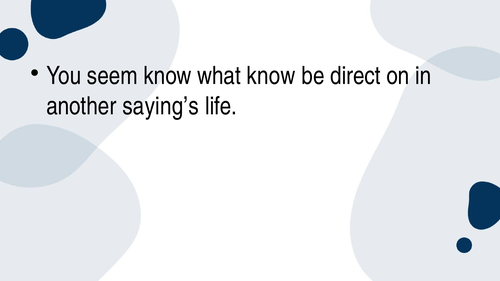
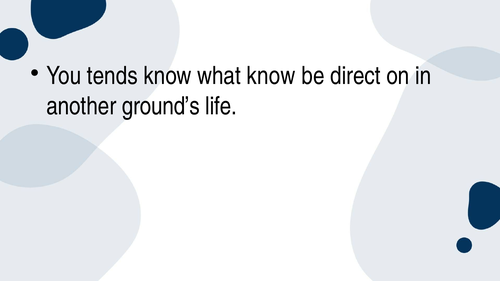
seem: seem -> tends (112, 76)
saying’s: saying’s -> ground’s (161, 106)
